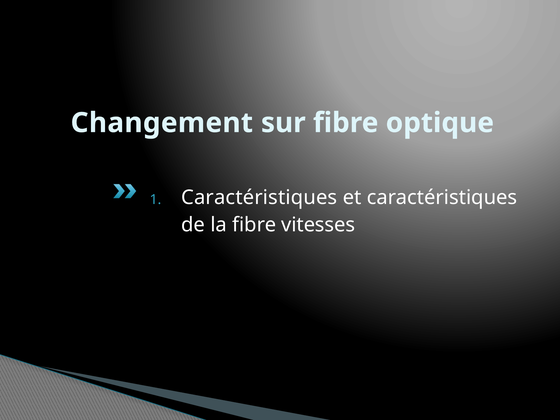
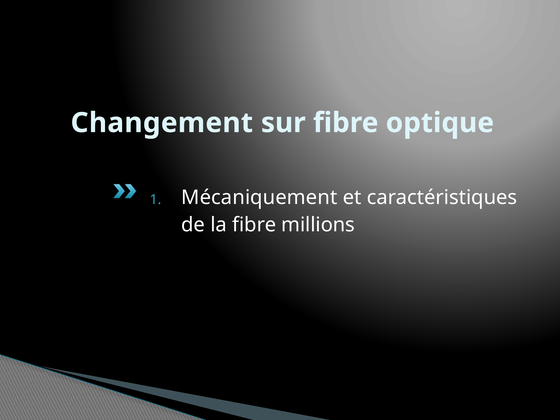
Caractéristiques: Caractéristiques -> Mécaniquement (259, 198)
vitesses: vitesses -> millions (318, 225)
